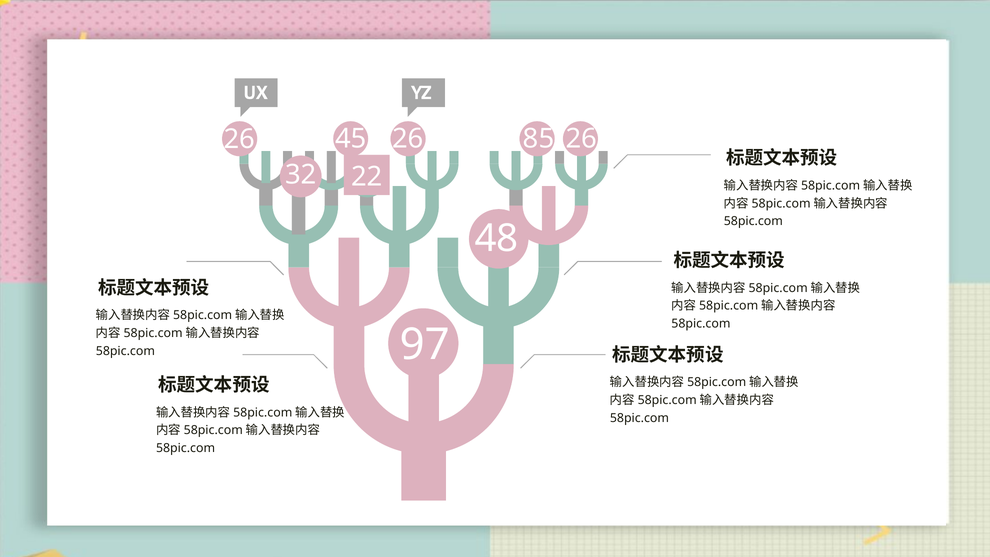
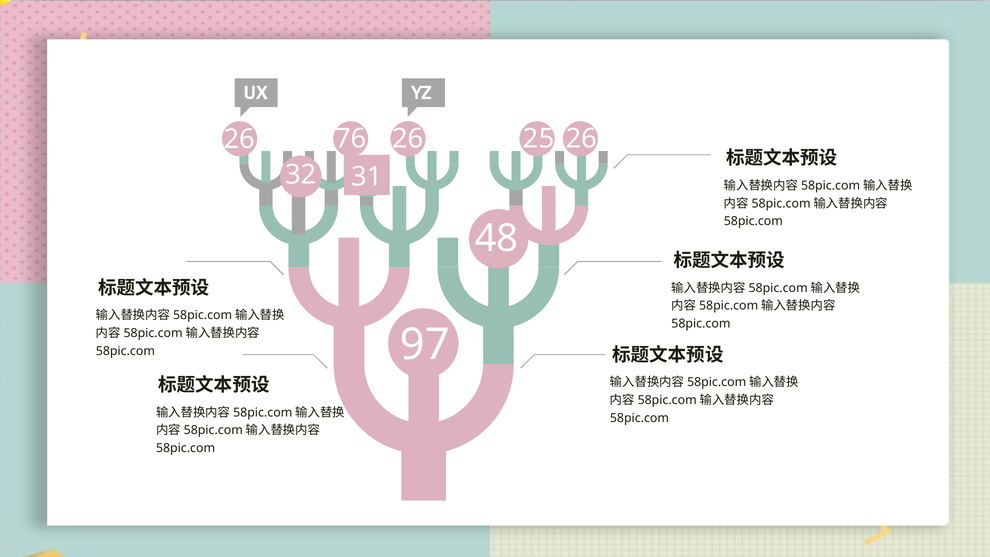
45: 45 -> 76 (351, 139)
85: 85 -> 25 (539, 139)
22: 22 -> 31 (367, 177)
